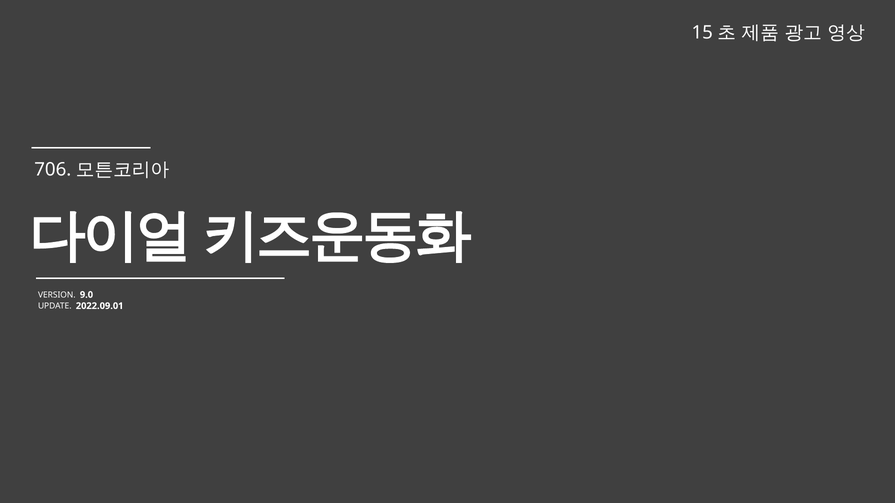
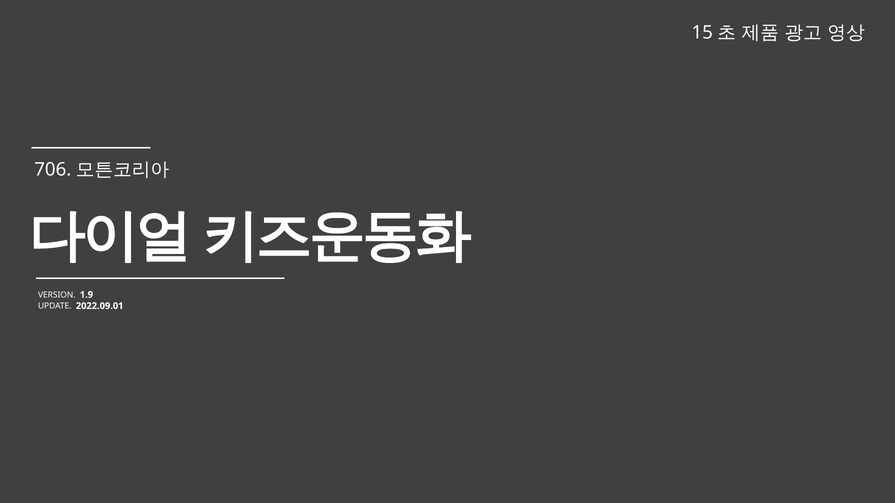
9.0: 9.0 -> 1.9 (86, 295)
